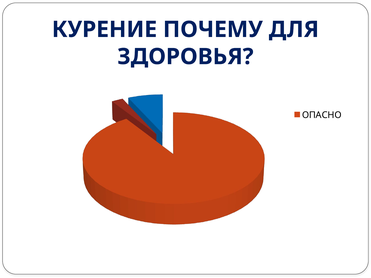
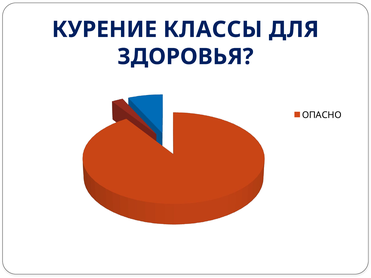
ПОЧЕМУ: ПОЧЕМУ -> КЛАССЫ (213, 30)
